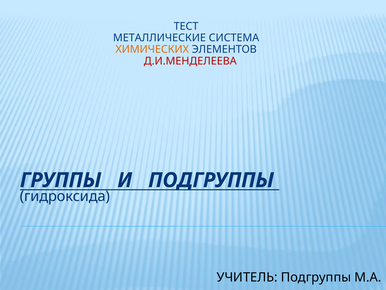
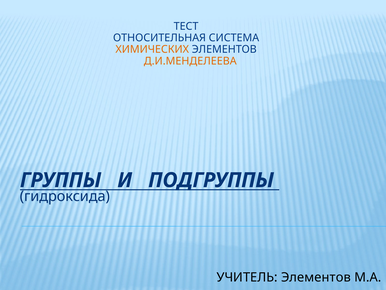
МЕТАЛЛИЧЕСКИЕ: МЕТАЛЛИЧЕСКИЕ -> ОТНОСИТЕЛЬНАЯ (159, 38)
Д.И.МЕНДЕЛЕЕВА colour: red -> orange (190, 61)
УЧИТЕЛЬ Подгруппы: Подгруппы -> Элементов (316, 277)
